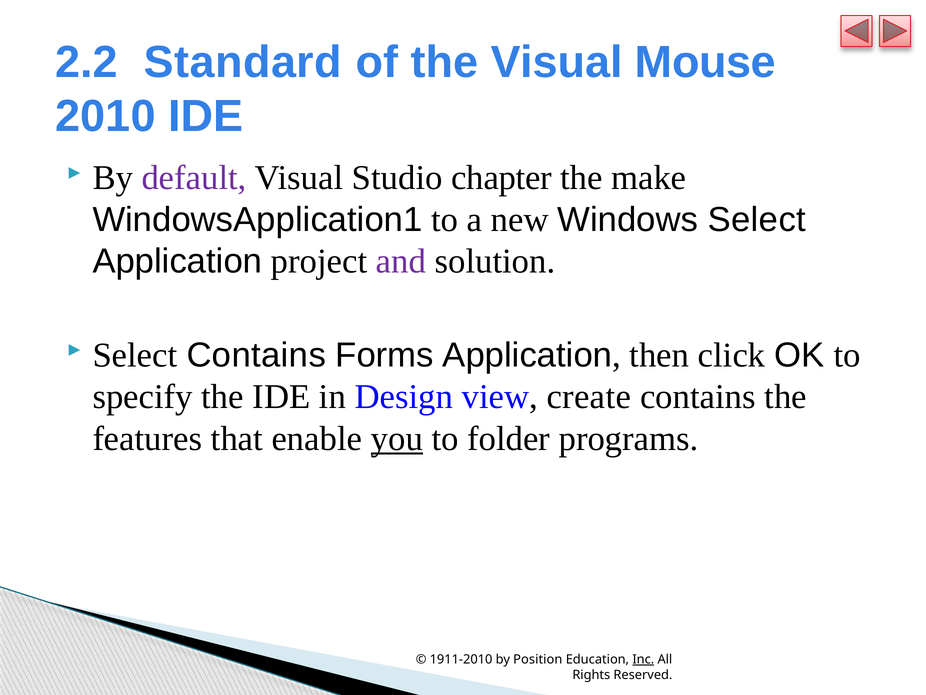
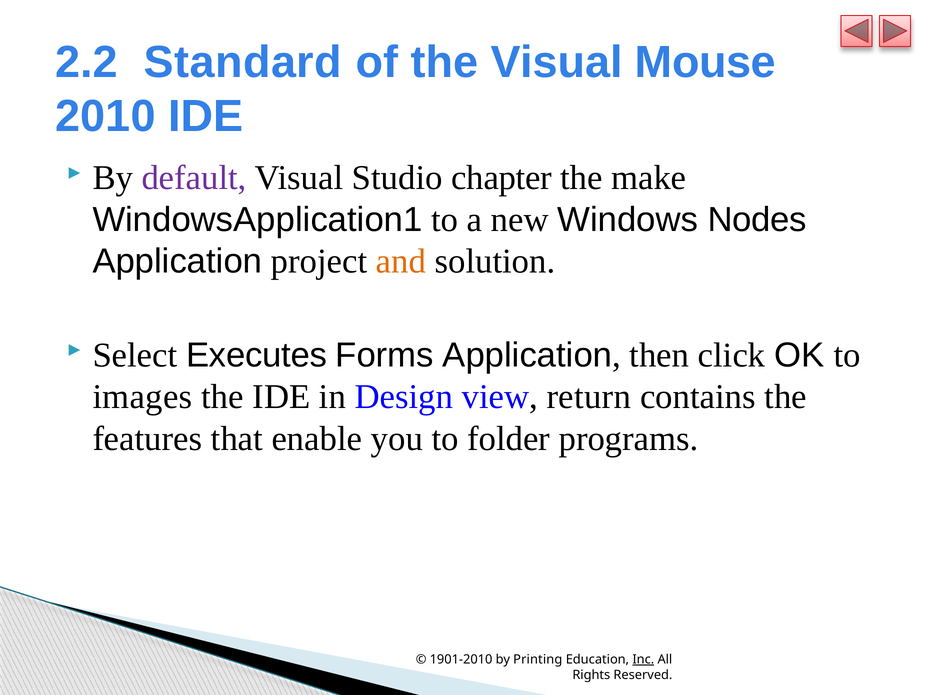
Windows Select: Select -> Nodes (757, 220)
and colour: purple -> orange (401, 261)
Select Contains: Contains -> Executes (257, 355)
specify: specify -> images (142, 397)
create: create -> return (589, 397)
you underline: present -> none (397, 438)
1911-2010: 1911-2010 -> 1901-2010 (461, 659)
Position: Position -> Printing (538, 659)
